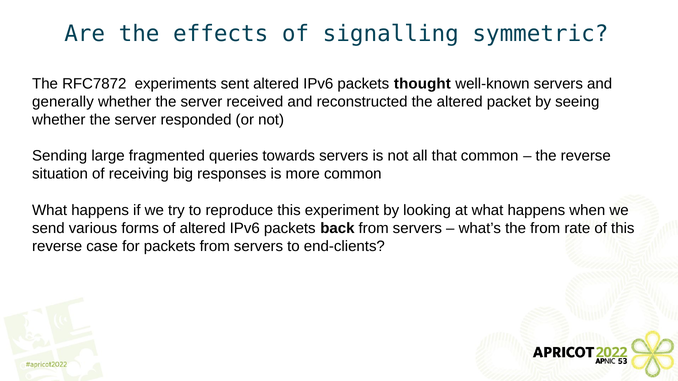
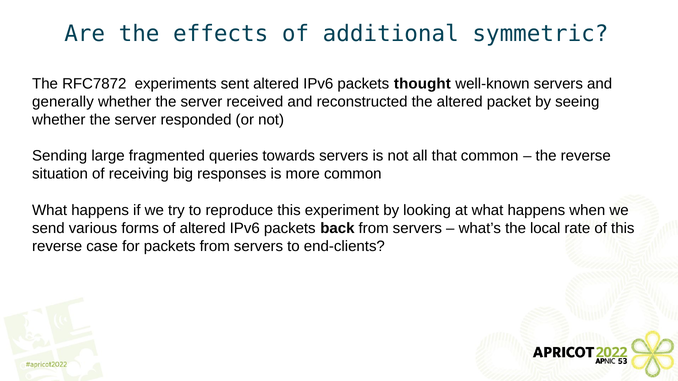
signalling: signalling -> additional (391, 34)
the from: from -> local (545, 228)
